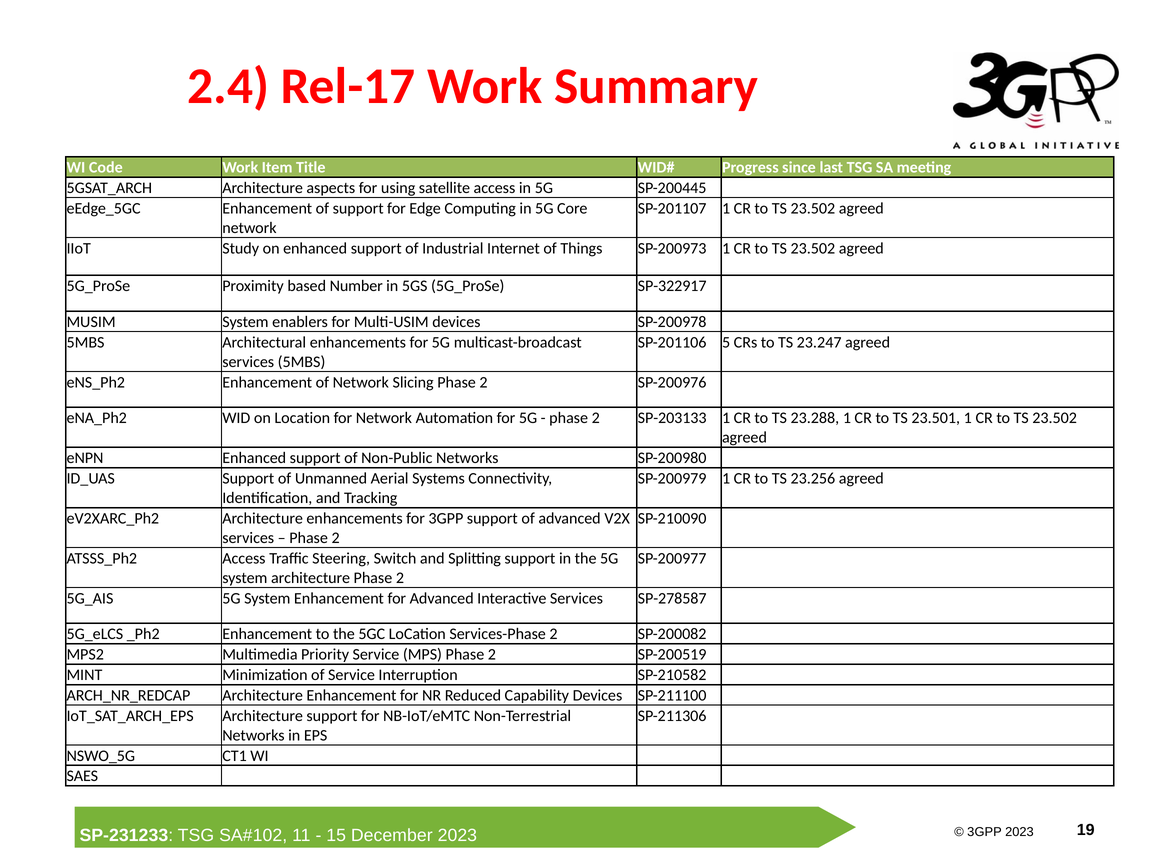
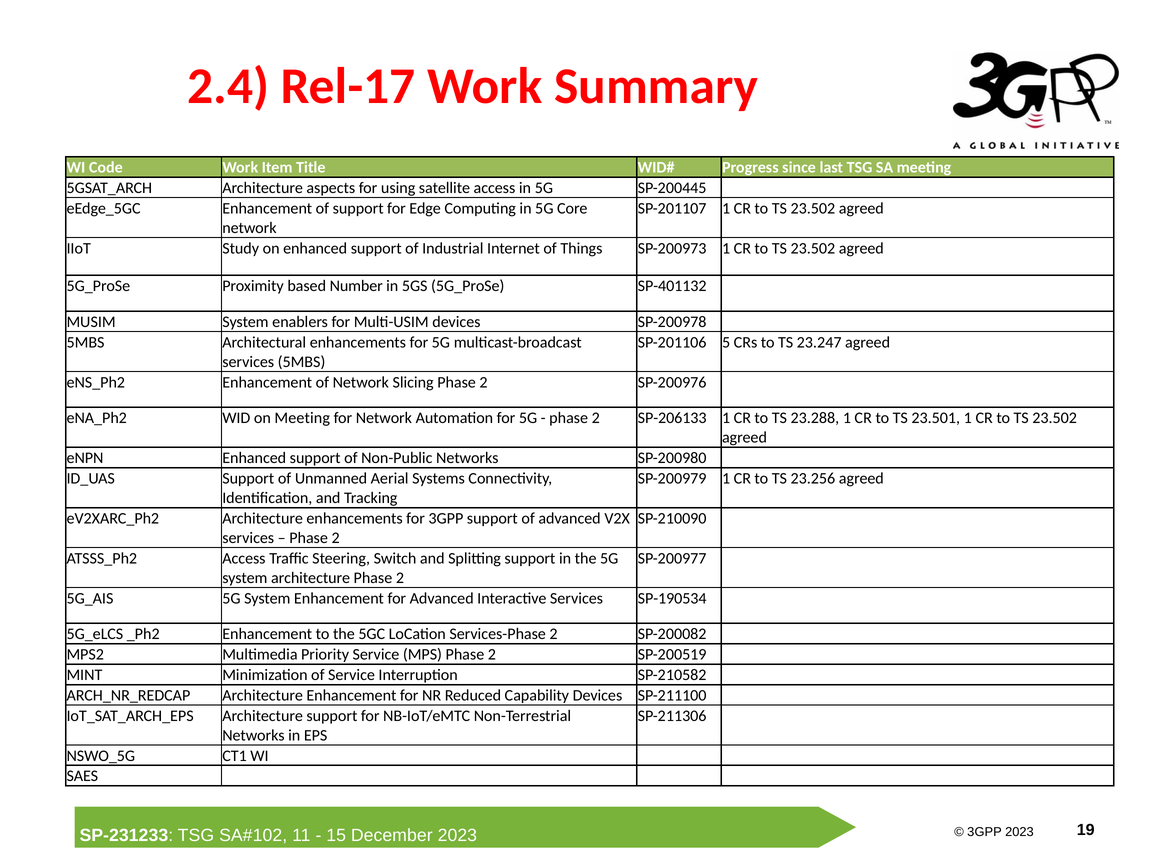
SP-322917: SP-322917 -> SP-401132 (672, 286)
on Location: Location -> Meeting (302, 418)
SP-203133: SP-203133 -> SP-206133 (672, 418)
SP-278587: SP-278587 -> SP-190534 (672, 599)
